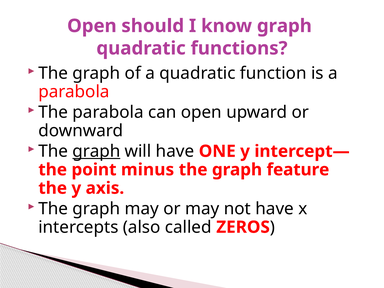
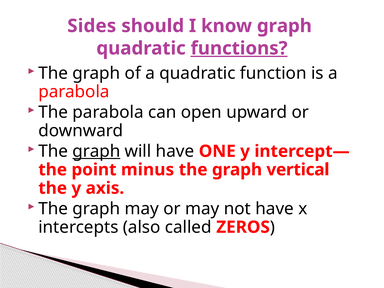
Open: Open -> Sides (92, 26)
functions underline: none -> present (239, 48)
feature: feature -> vertical (298, 170)
